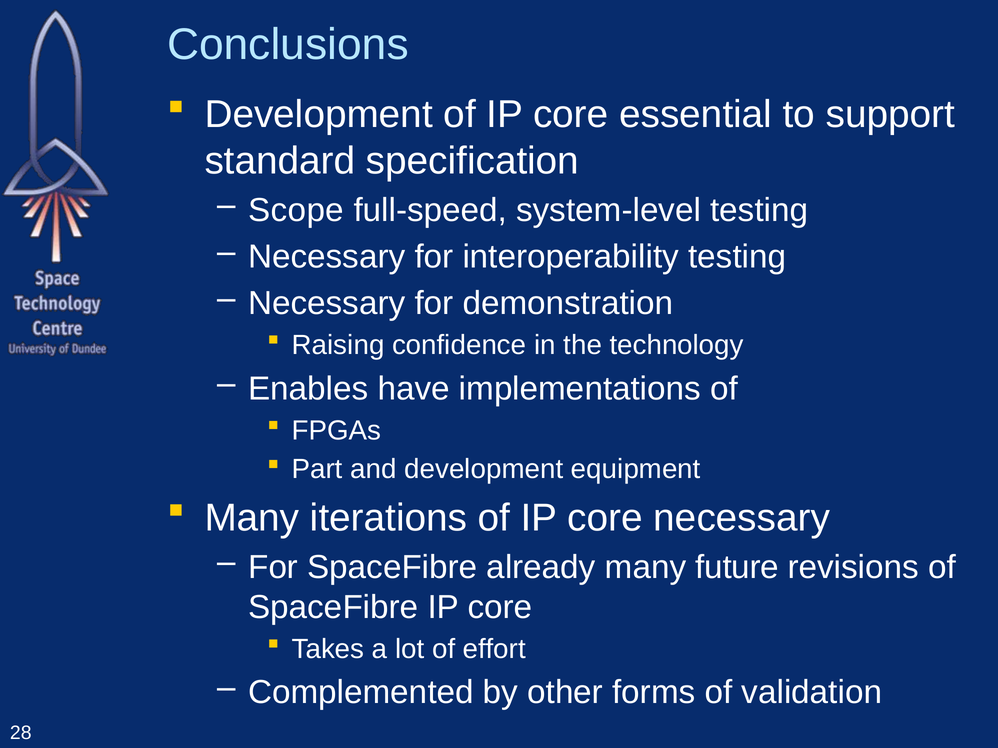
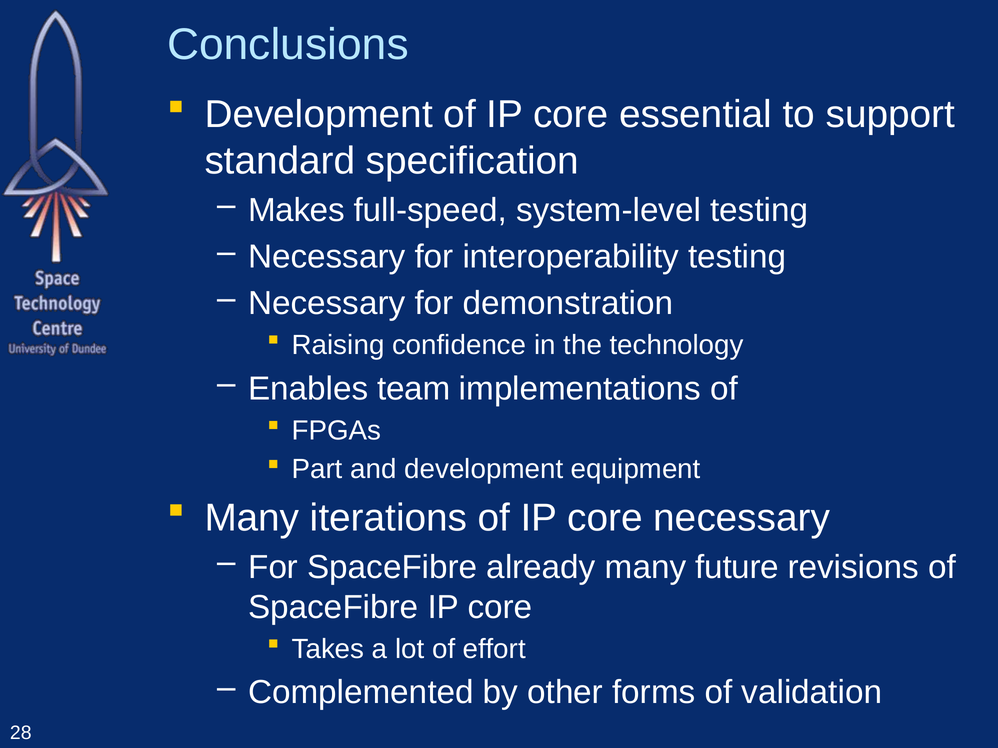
Scope: Scope -> Makes (296, 211)
have: have -> team (414, 389)
